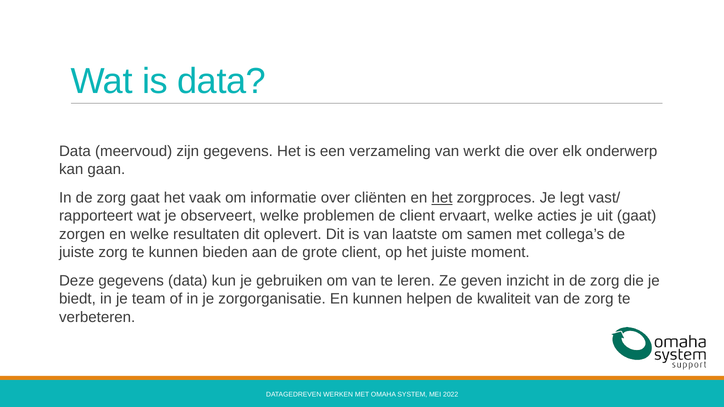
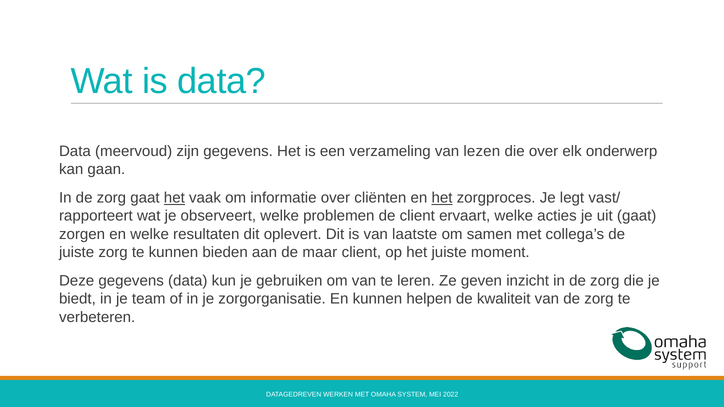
werkt: werkt -> lezen (482, 151)
het underline: none -> present (174, 198)
grote: grote -> maar (320, 252)
